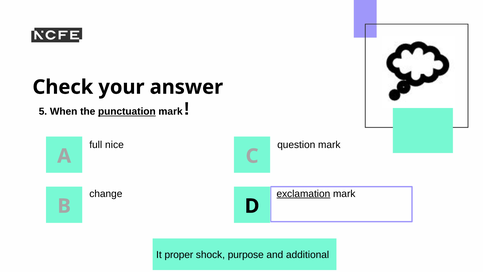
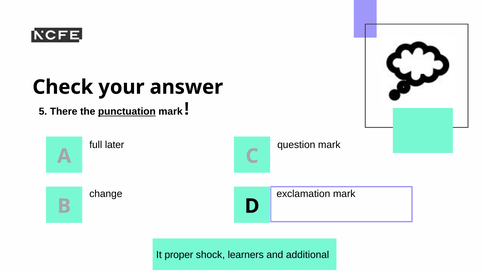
When: When -> There (64, 111)
nice: nice -> later (115, 145)
exclamation underline: present -> none (303, 194)
purpose: purpose -> learners (246, 255)
